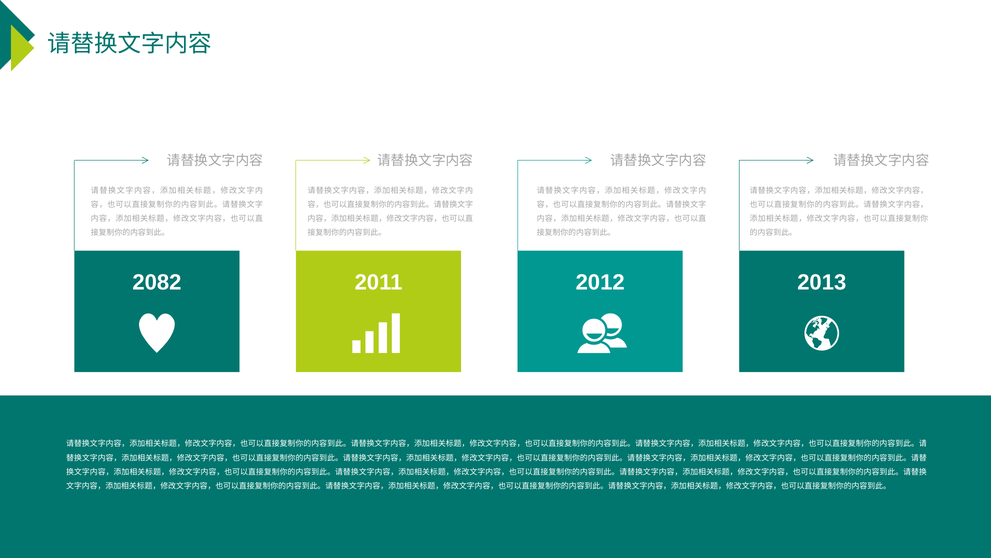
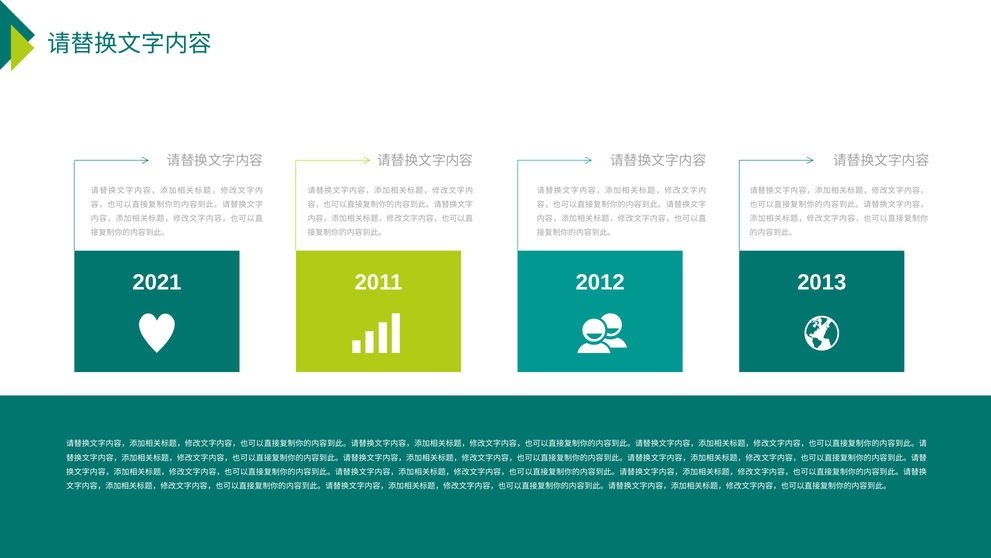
2082: 2082 -> 2021 (157, 282)
